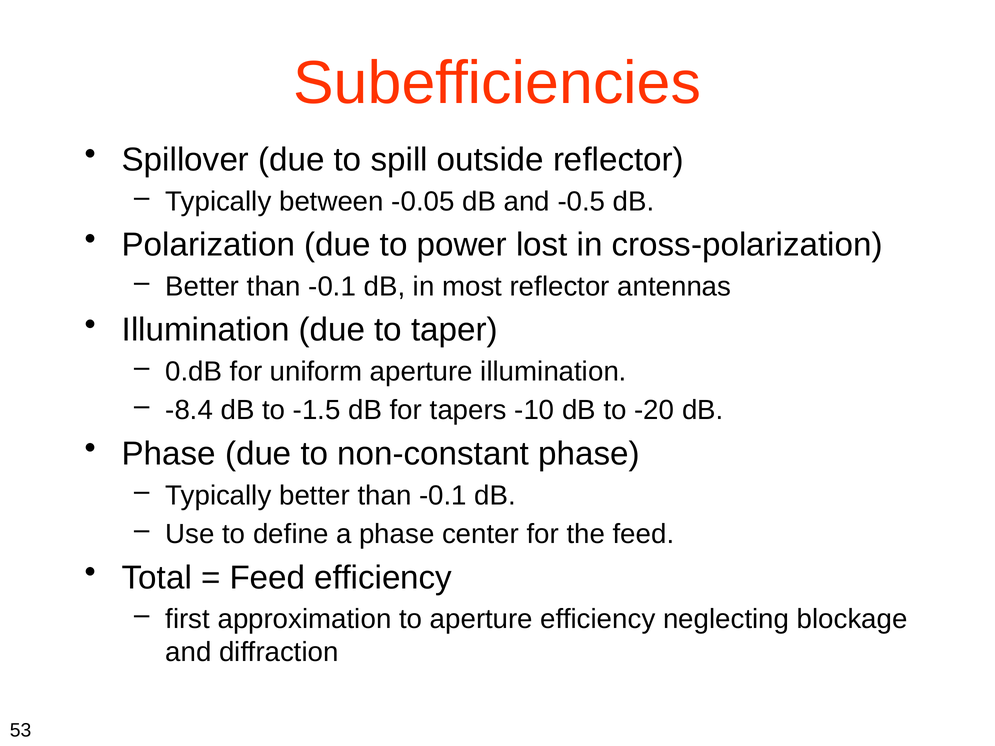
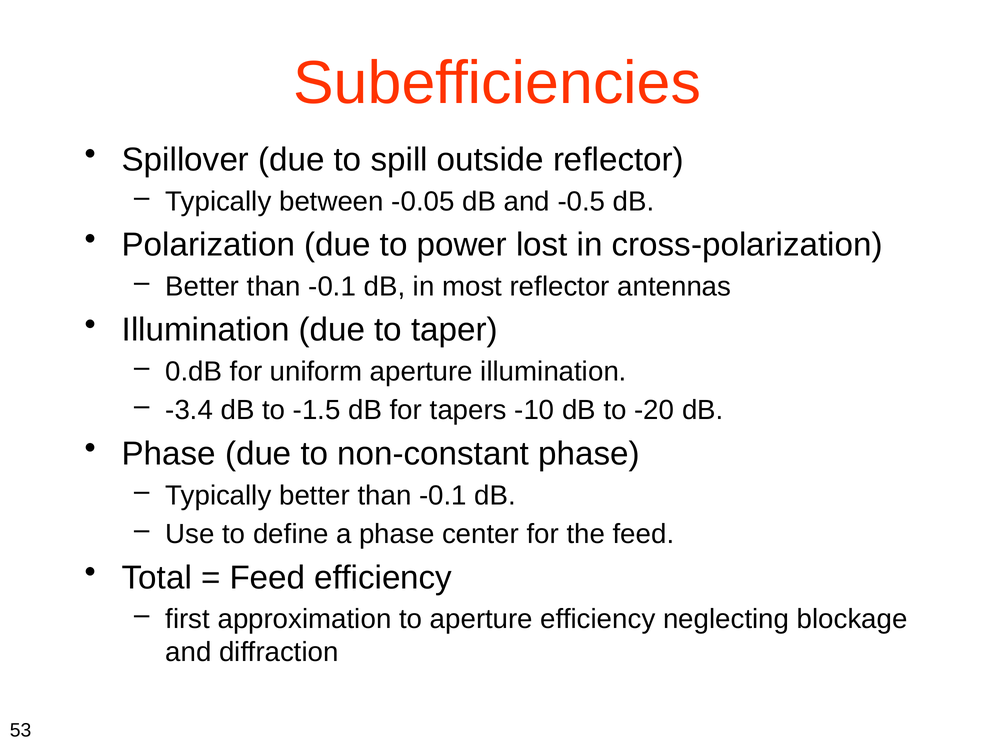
-8.4: -8.4 -> -3.4 (189, 410)
